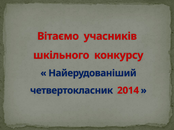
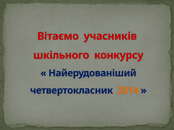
2014 colour: red -> orange (128, 91)
